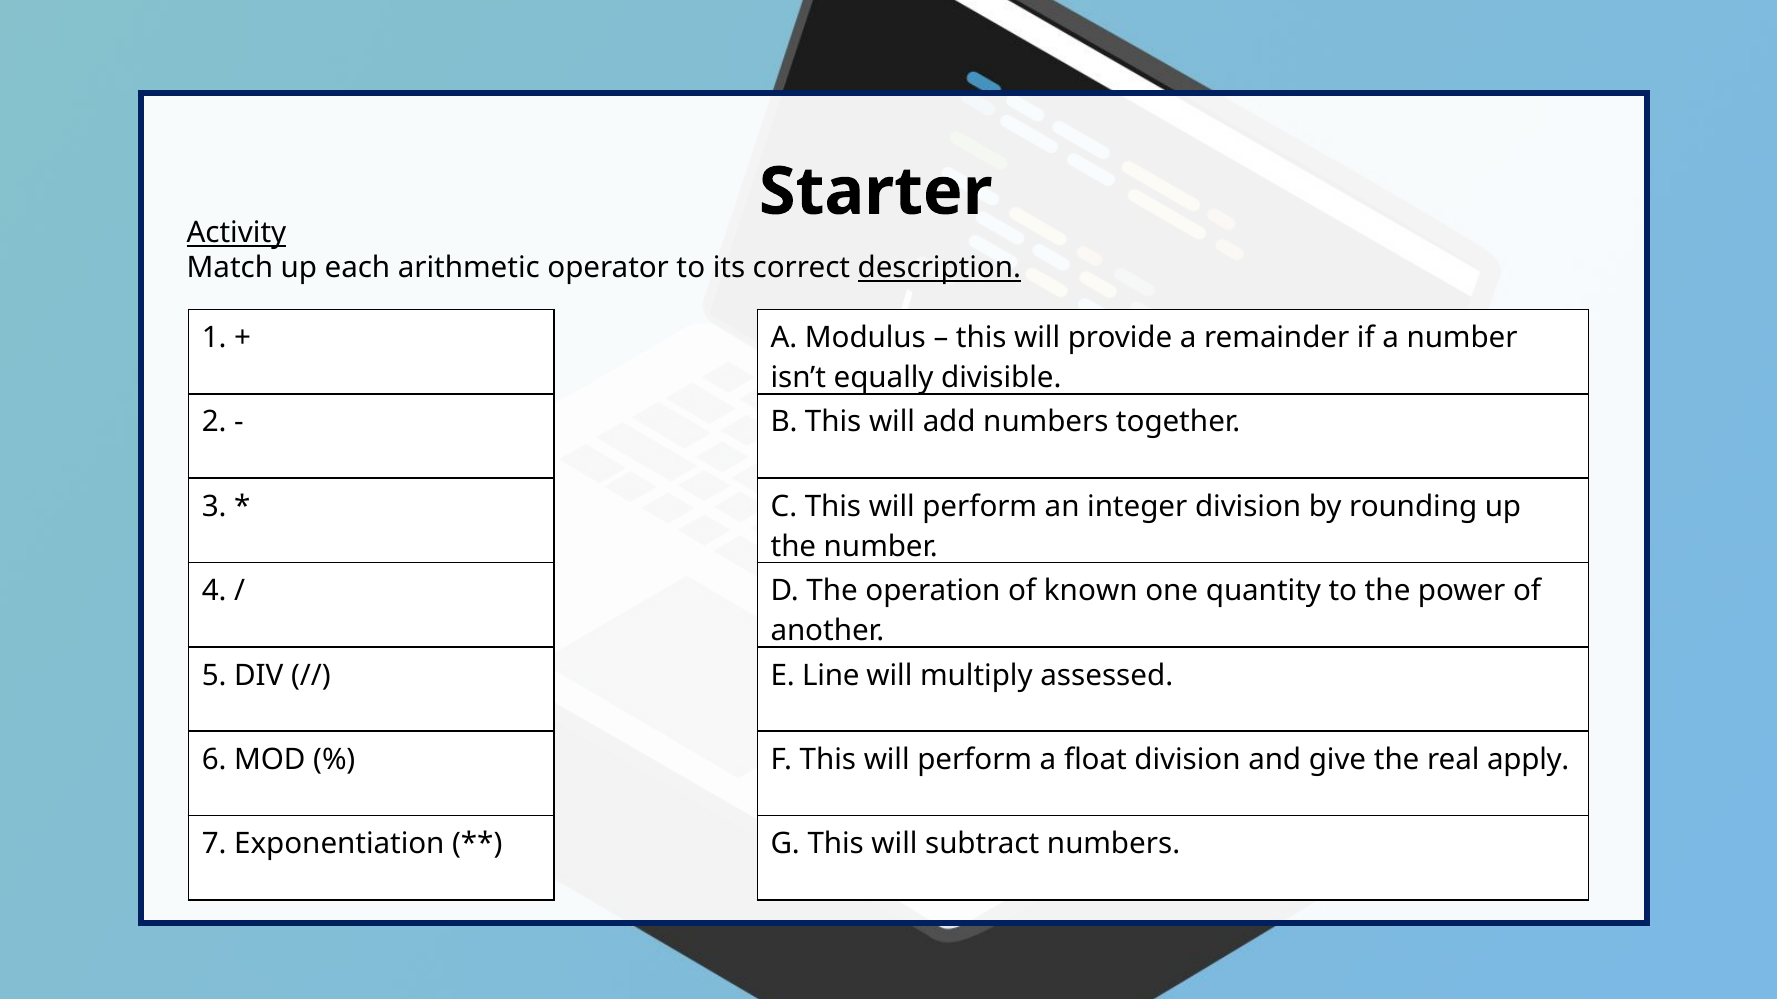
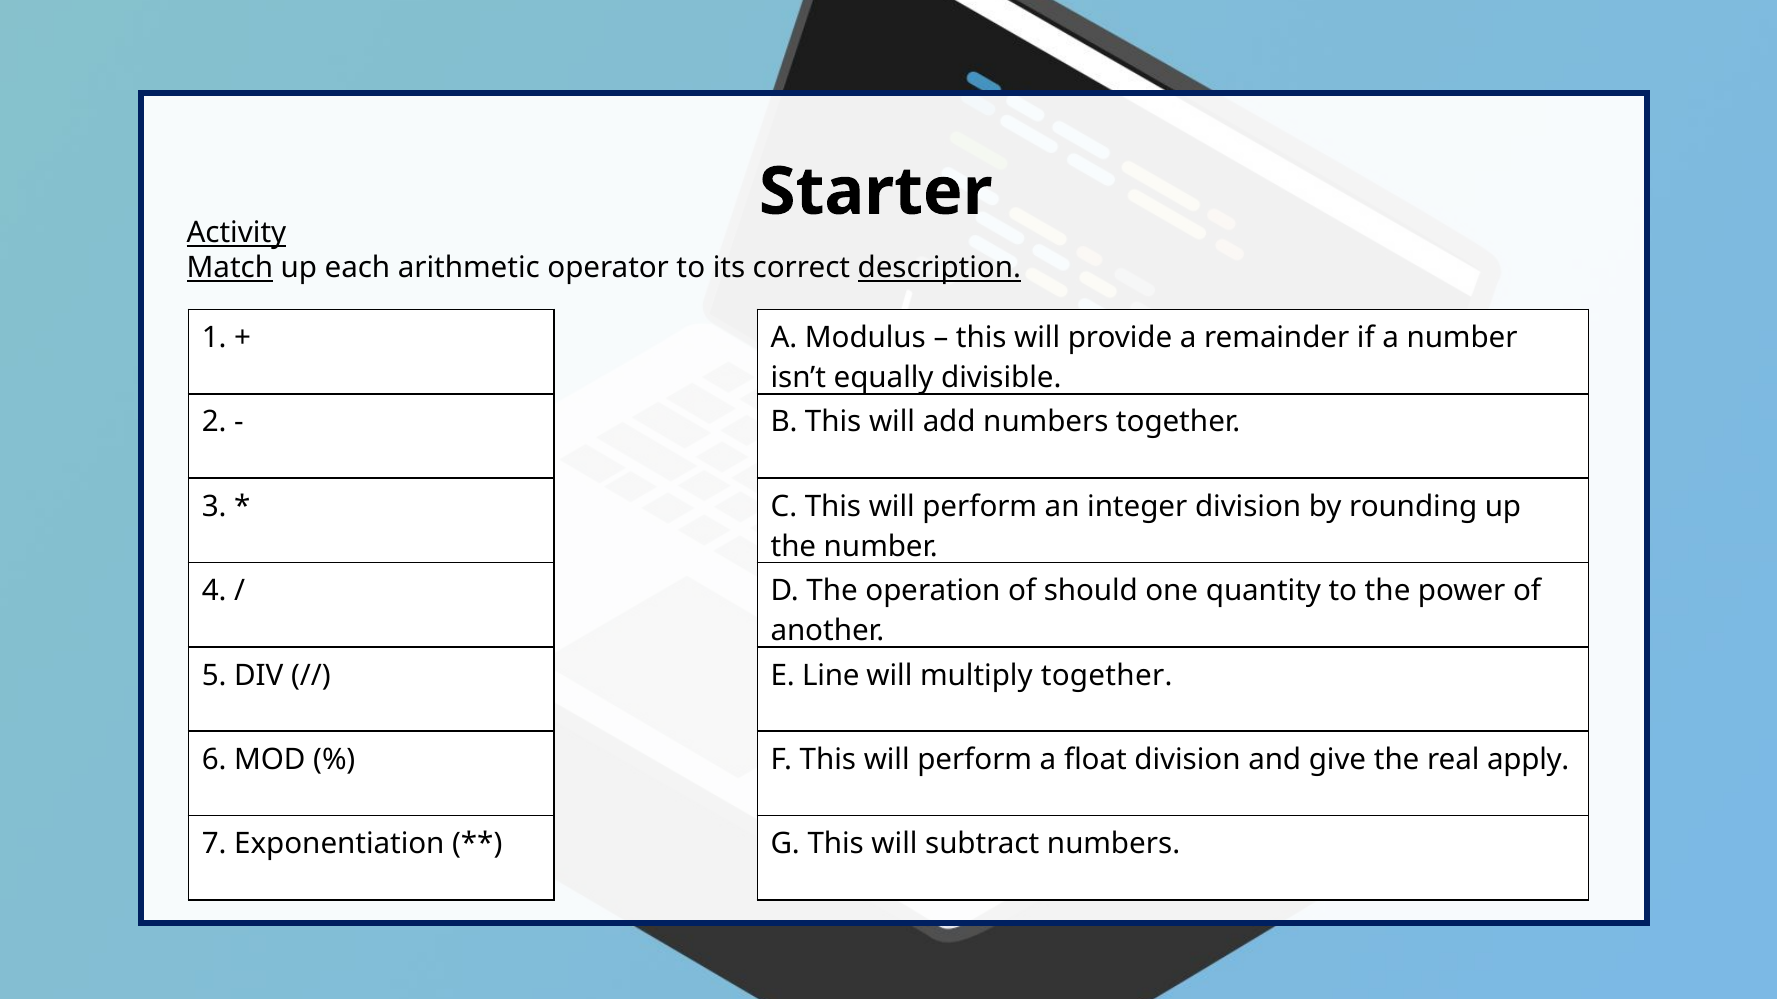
Match underline: none -> present (230, 268)
known: known -> should (1091, 591)
multiply assessed: assessed -> together (1107, 676)
